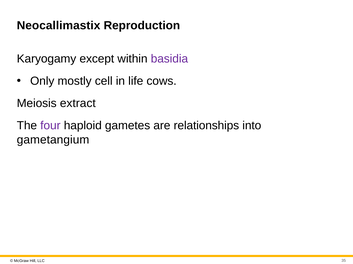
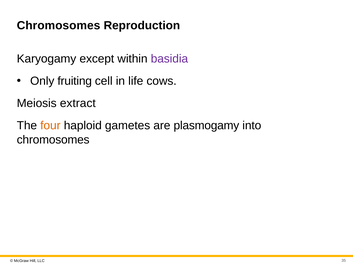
Neocallimastix: Neocallimastix -> Chromosomes (59, 26)
mostly: mostly -> fruiting (75, 81)
four colour: purple -> orange (50, 126)
relationships: relationships -> plasmogamy (206, 126)
gametangium: gametangium -> chromosomes (53, 140)
